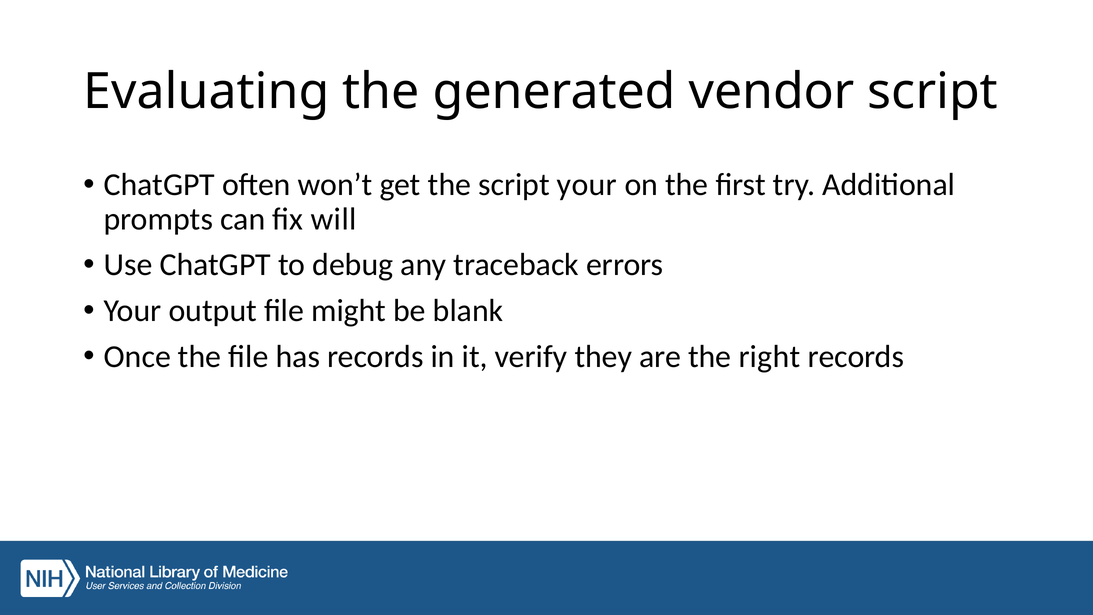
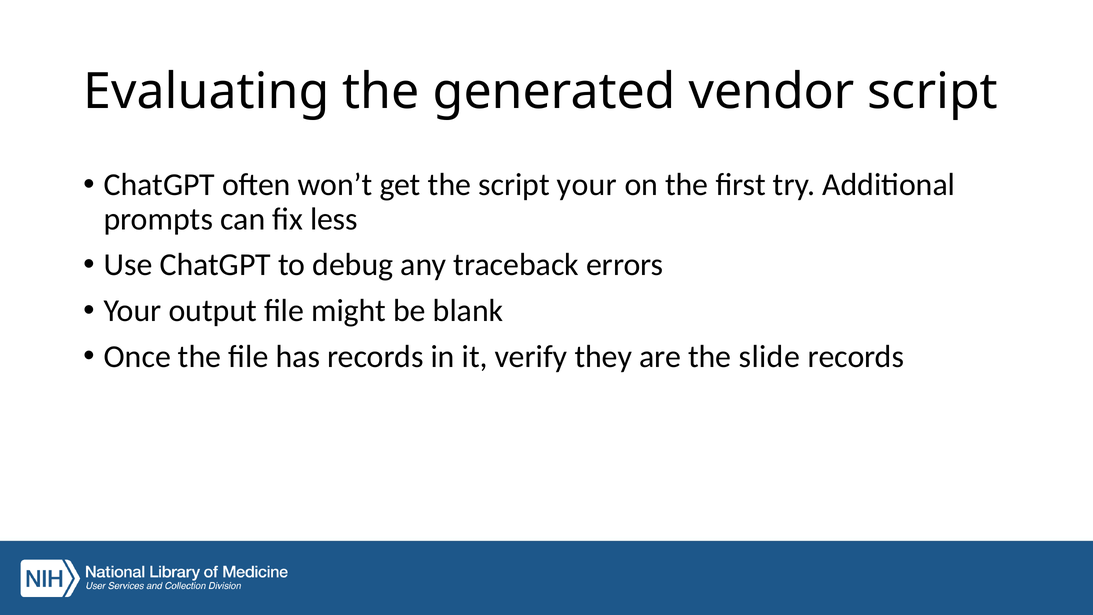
will: will -> less (334, 219)
right: right -> slide (769, 356)
